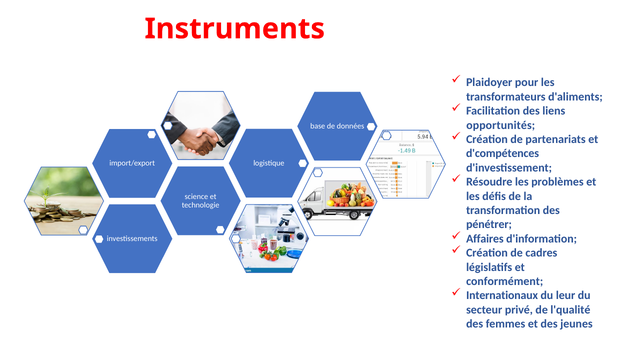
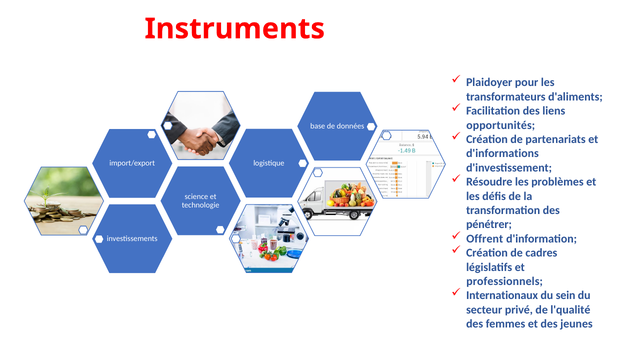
d'compétences: d'compétences -> d'informations (502, 154)
Affaires: Affaires -> Offrent (485, 239)
conformément: conformément -> professionnels (505, 282)
leur: leur -> sein (566, 296)
